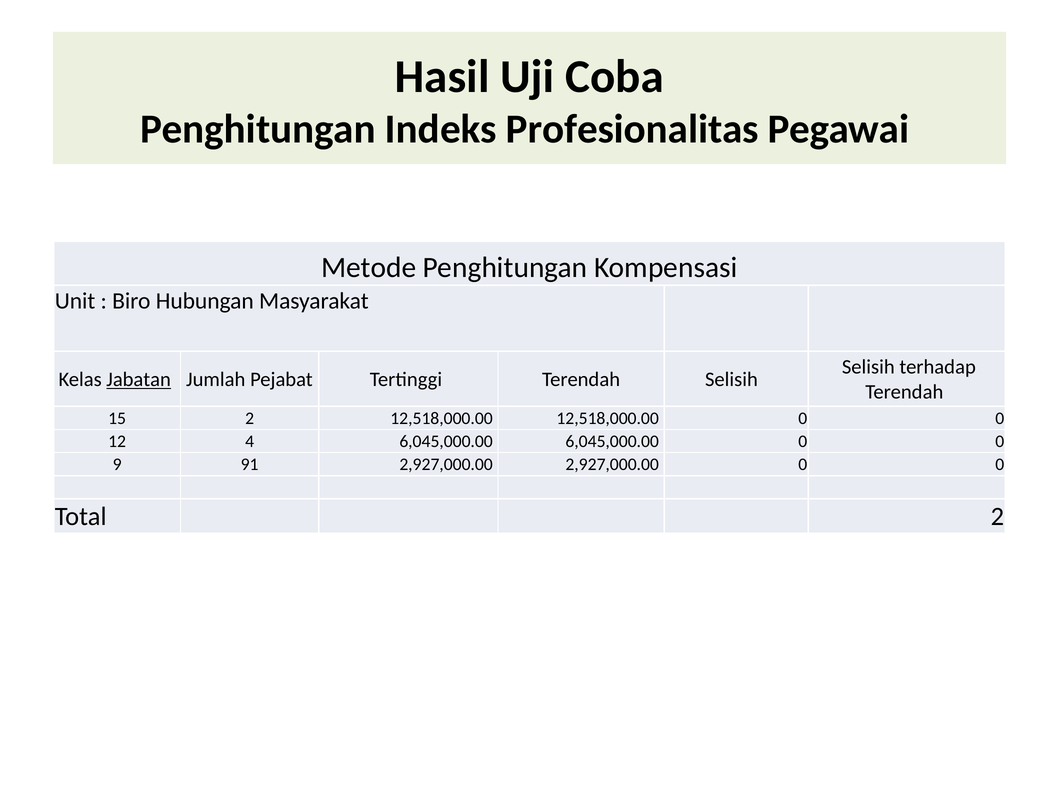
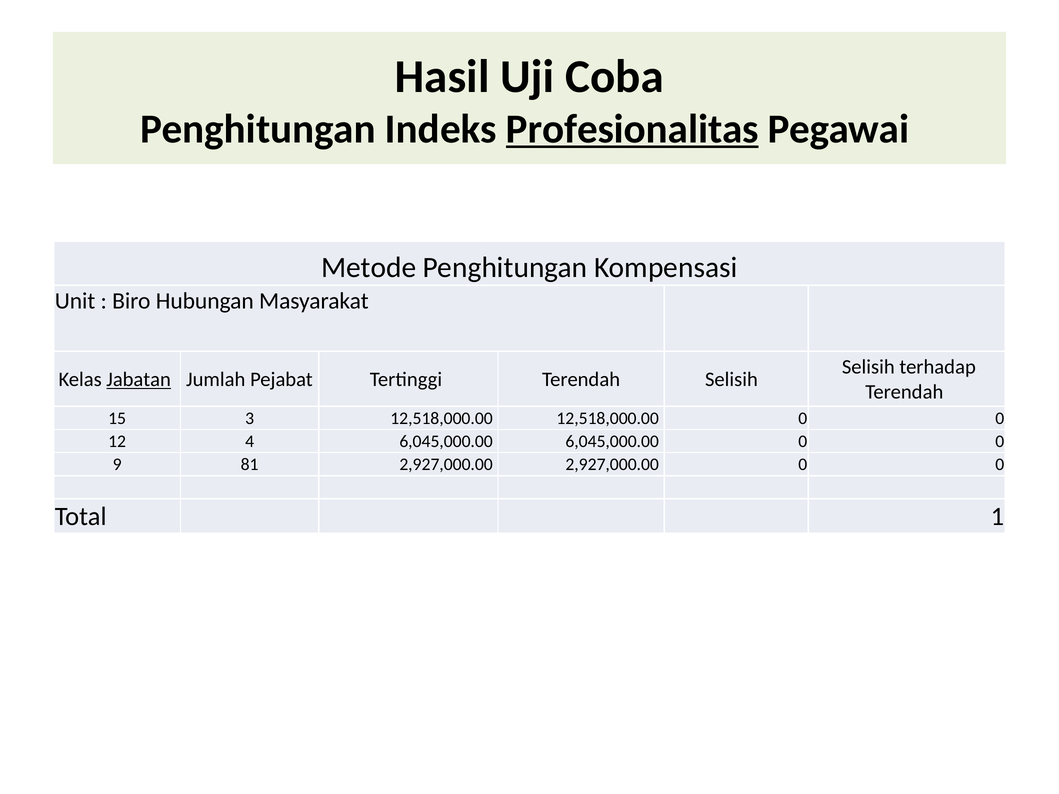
Profesionalitas underline: none -> present (632, 129)
15 2: 2 -> 3 (250, 418)
91: 91 -> 81 (250, 465)
Total 2: 2 -> 1 (997, 517)
